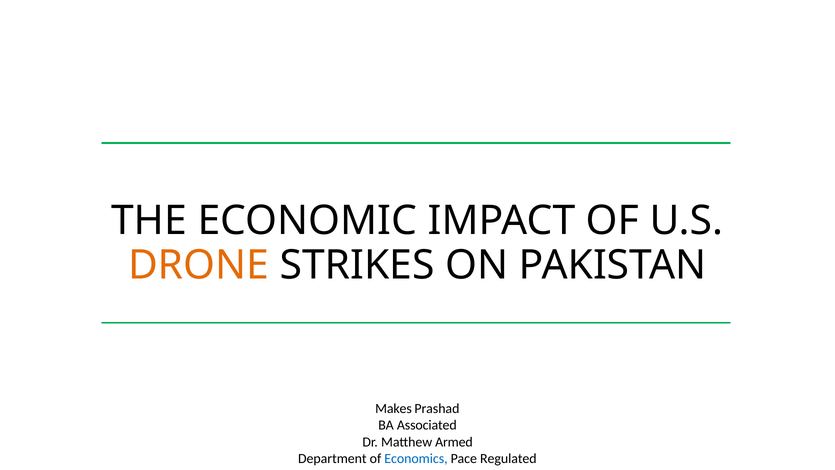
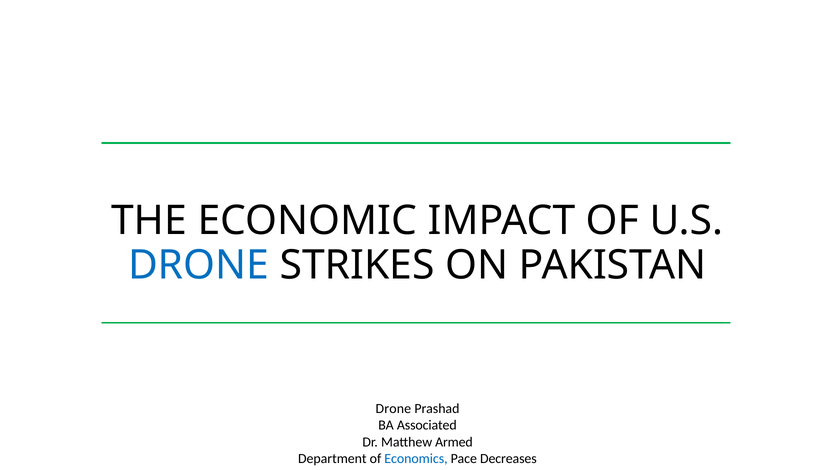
DRONE colour: orange -> blue (199, 265)
Makes: Makes -> Drone (393, 408)
Regulated: Regulated -> Decreases (508, 458)
